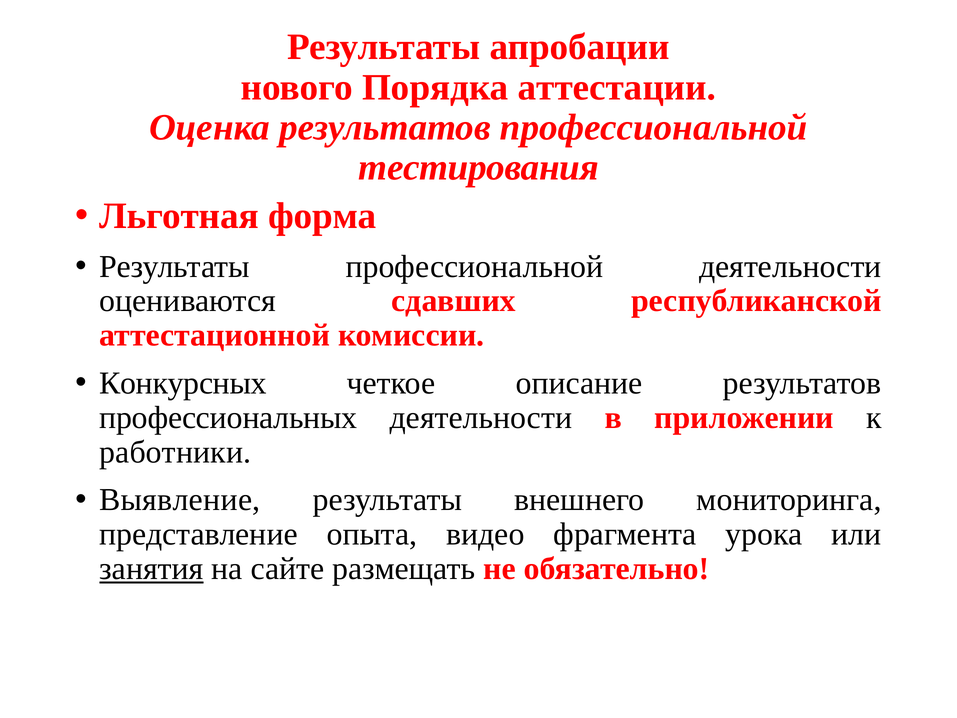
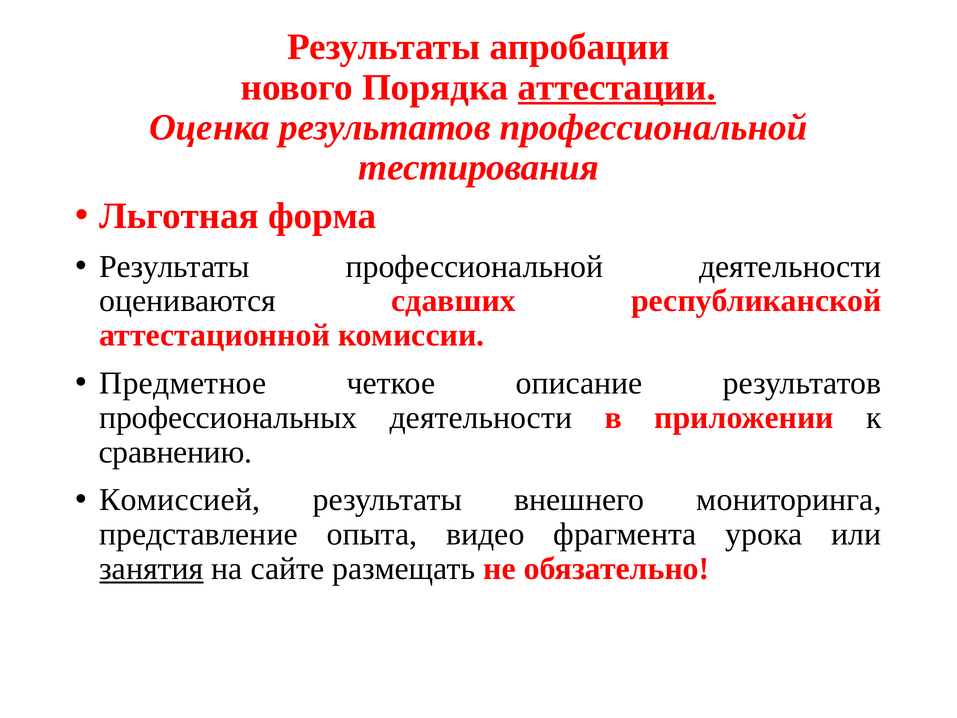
аттестации underline: none -> present (617, 87)
Конкурсных: Конкурсных -> Предметное (183, 383)
работники: работники -> сравнению (175, 452)
Выявление: Выявление -> Комиссией (180, 500)
